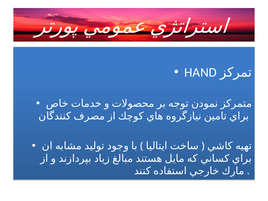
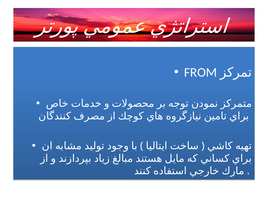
HAND: HAND -> FROM (201, 72)
